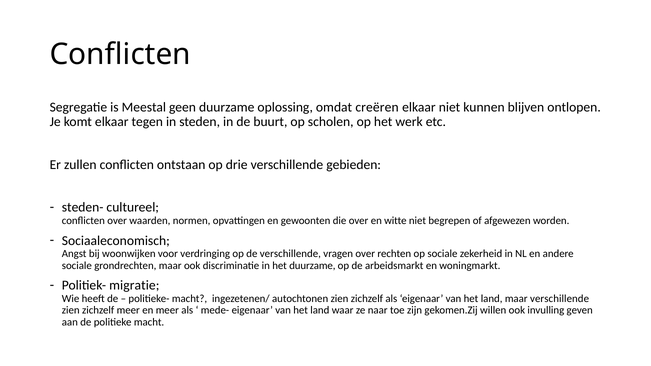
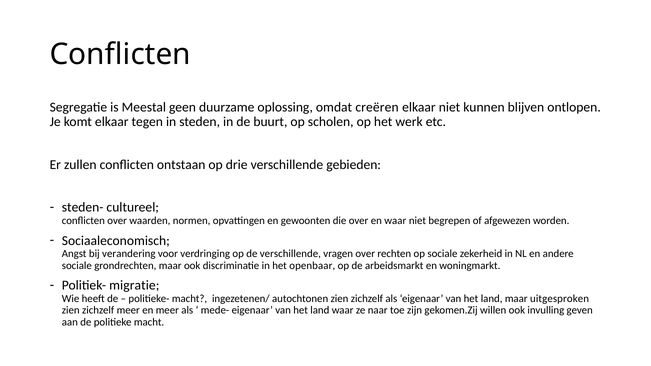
en witte: witte -> waar (395, 221)
woonwijken: woonwijken -> verandering (129, 254)
het duurzame: duurzame -> openbaar (312, 266)
maar verschillende: verschillende -> uitgesproken (560, 299)
